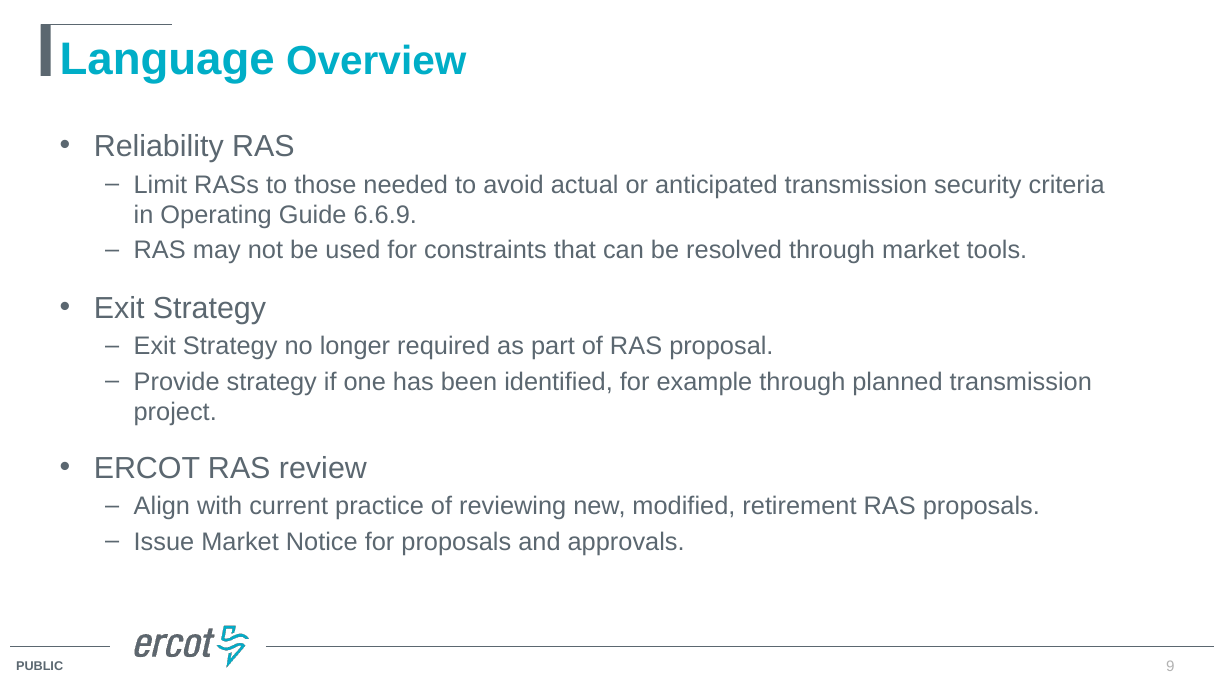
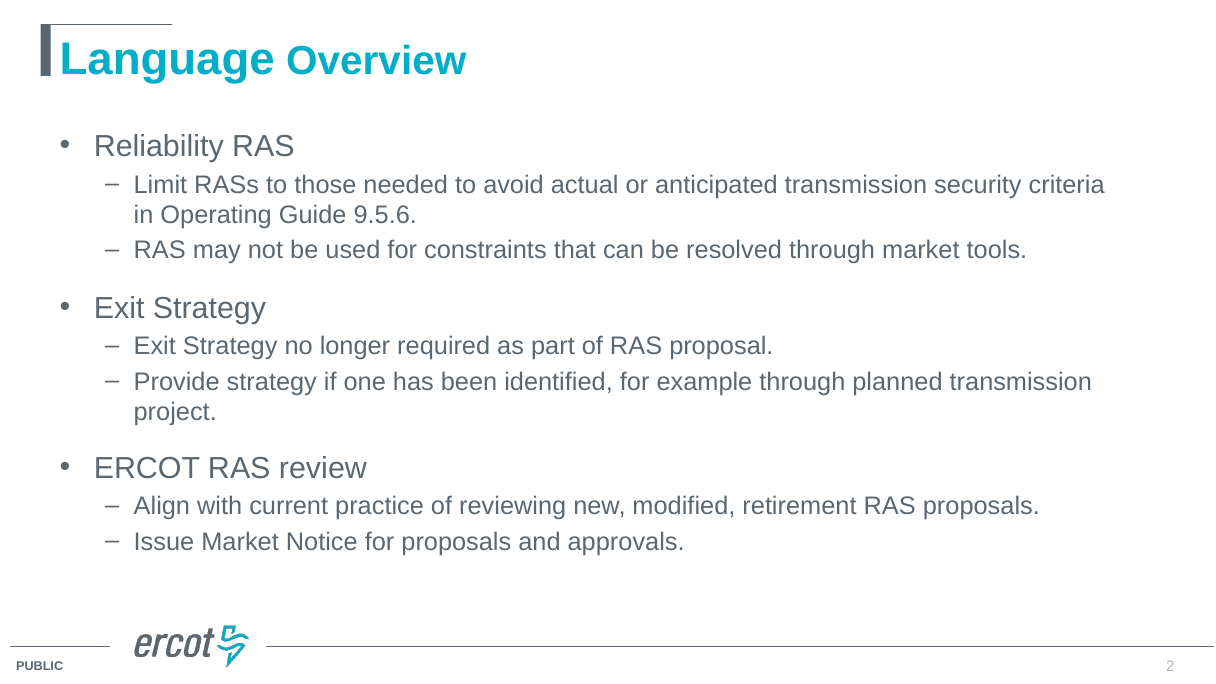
6.6.9: 6.6.9 -> 9.5.6 (385, 215)
9: 9 -> 2 (1170, 666)
